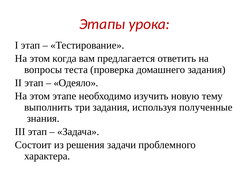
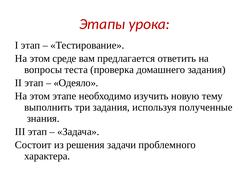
когда: когда -> среде (64, 58)
